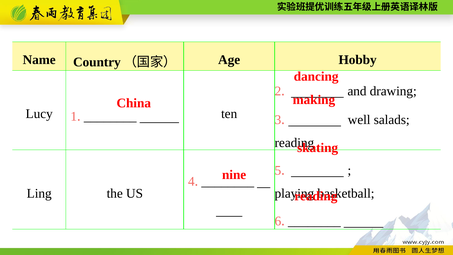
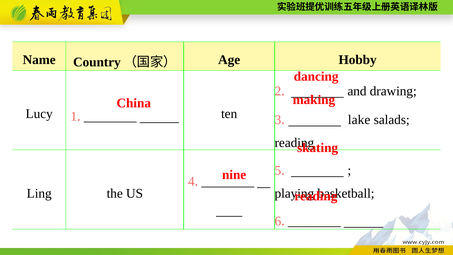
well: well -> lake (359, 120)
